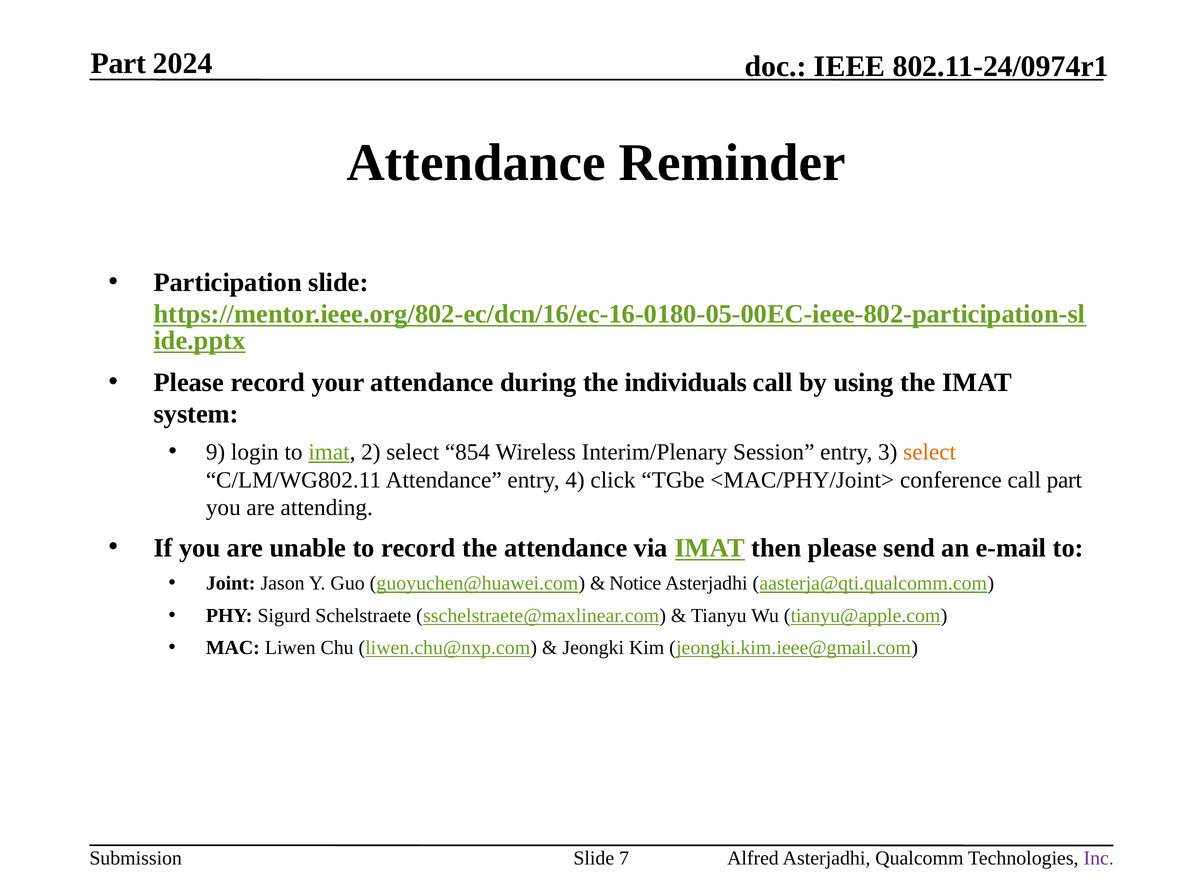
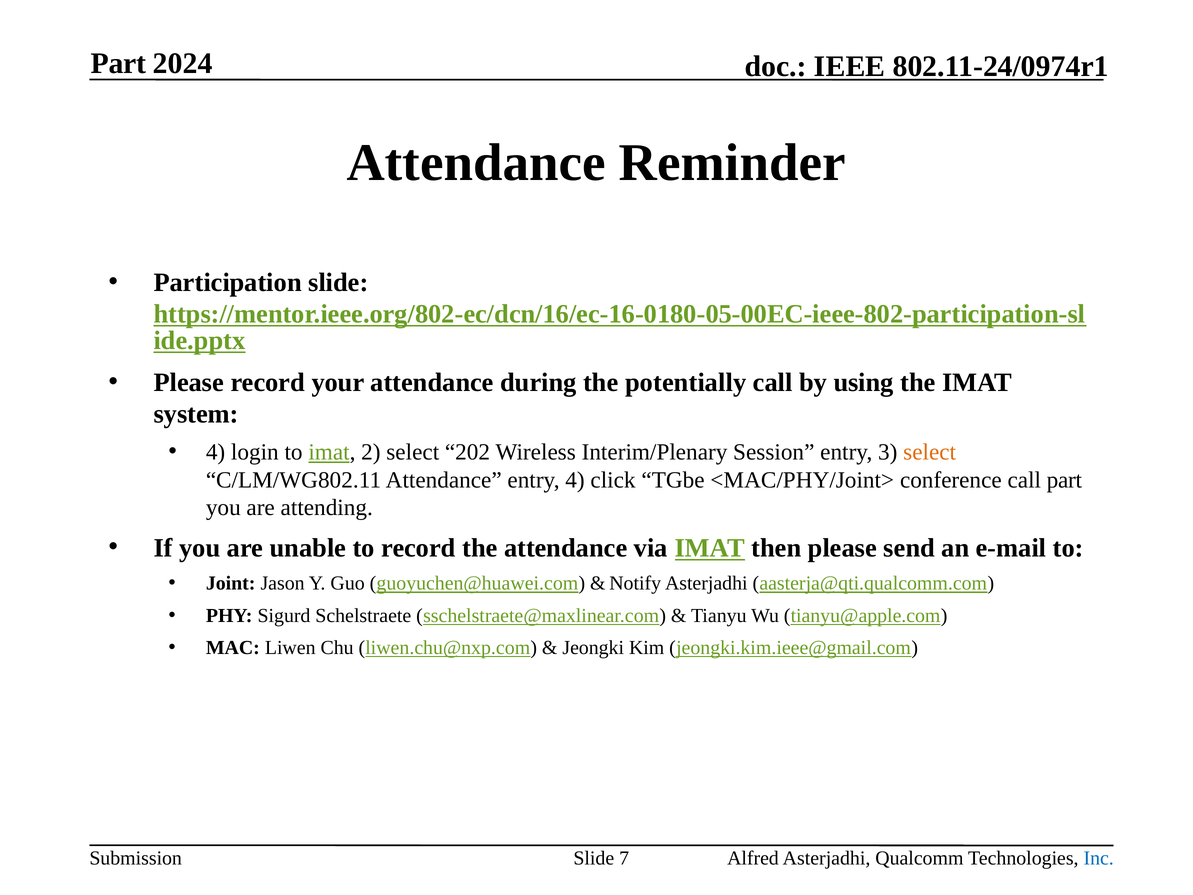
individuals: individuals -> potentially (686, 382)
9: 9 -> 4 (216, 452)
854: 854 -> 202 (467, 452)
Notice: Notice -> Notify (635, 583)
Inc colour: purple -> blue (1099, 858)
